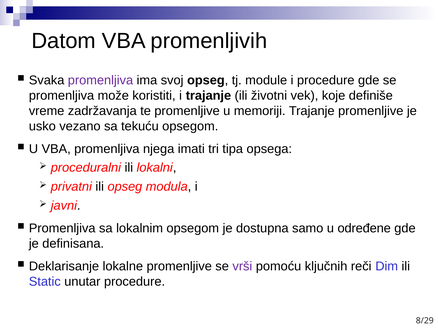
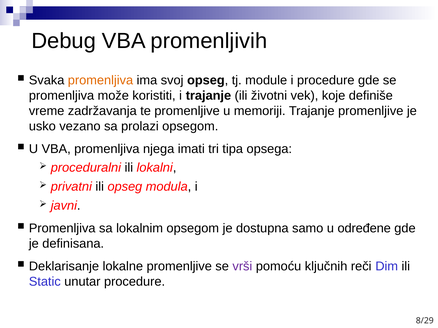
Datom: Datom -> Debug (64, 41)
promenljiva colour: purple -> orange (100, 80)
tekuću: tekuću -> prolazi (140, 126)
